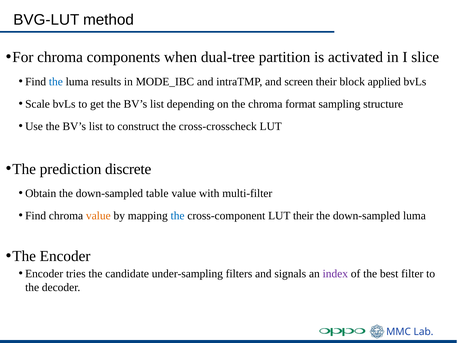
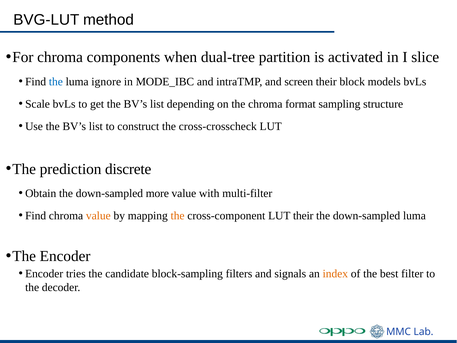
results: results -> ignore (106, 82)
applied: applied -> models (384, 82)
table: table -> more (157, 193)
the colour: blue -> orange (178, 216)
under-sampling: under-sampling -> block-sampling (187, 273)
index colour: purple -> orange (335, 273)
